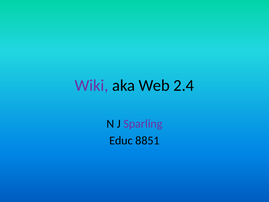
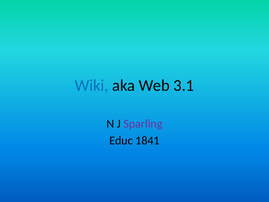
Wiki colour: purple -> blue (92, 85)
2.4: 2.4 -> 3.1 (184, 85)
8851: 8851 -> 1841 (147, 140)
